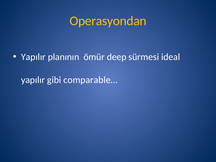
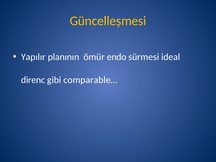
Operasyondan: Operasyondan -> Güncelleșmesi (108, 21)
deep: deep -> endo (117, 57)
yapılır: yapılır -> direnc (33, 80)
